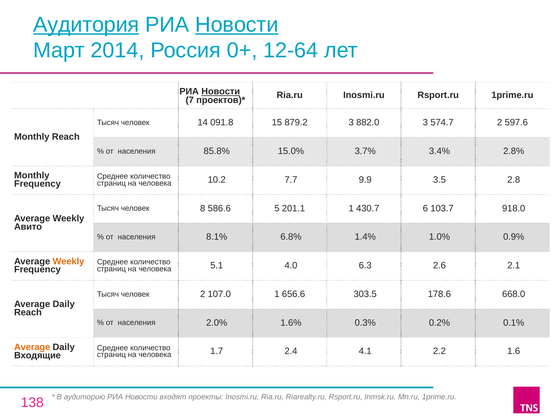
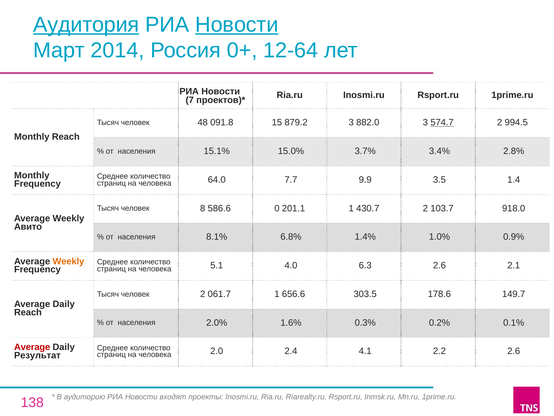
Новости underline: present -> none (221, 91)
14: 14 -> 48 (203, 122)
574.7 underline: none -> present (442, 122)
597.6: 597.6 -> 994.5 (516, 122)
85.8%: 85.8% -> 15.1% (217, 151)
10.2: 10.2 -> 64.0 (217, 179)
2.8: 2.8 -> 1.4 (514, 179)
5: 5 -> 0 (277, 208)
430.7 6: 6 -> 2 (425, 208)
107.0: 107.0 -> 061.7 (219, 294)
668.0: 668.0 -> 149.7 (514, 294)
Average colour: orange -> red (32, 347)
Входящие: Входящие -> Результат (37, 355)
1.7: 1.7 -> 2.0 (217, 351)
2.2 1.6: 1.6 -> 2.6 (514, 351)
